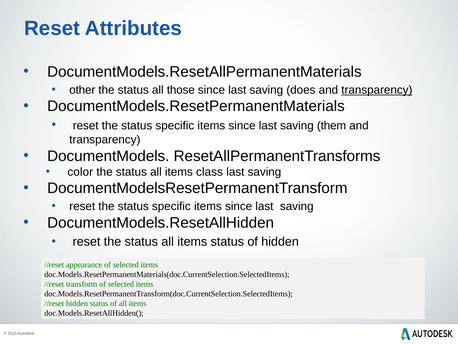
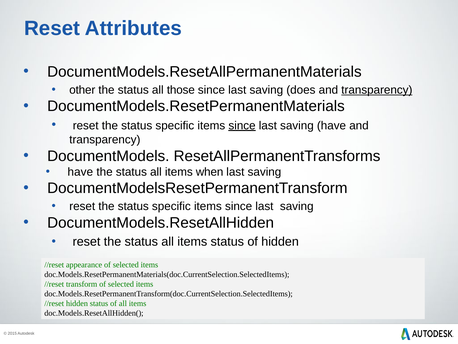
since underline: none -> present (242, 125)
saving them: them -> have (331, 125)
color: color -> have (80, 172)
class: class -> when (210, 172)
